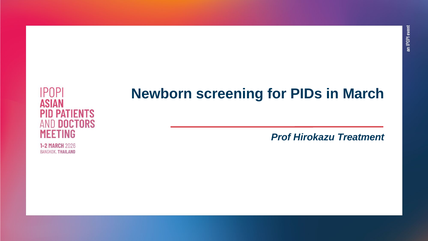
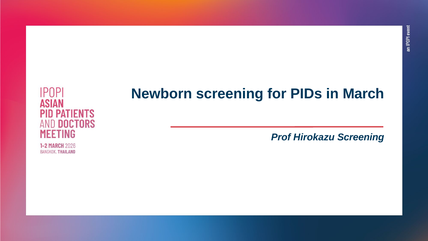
Hirokazu Treatment: Treatment -> Screening (361, 137)
